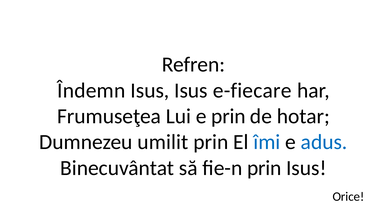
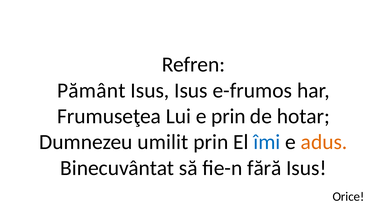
Îndemn: Îndemn -> Pământ (91, 90)
e-fiecare: e-fiecare -> e-frumos (252, 90)
adus colour: blue -> orange (324, 142)
fie-n prin: prin -> fără (264, 168)
